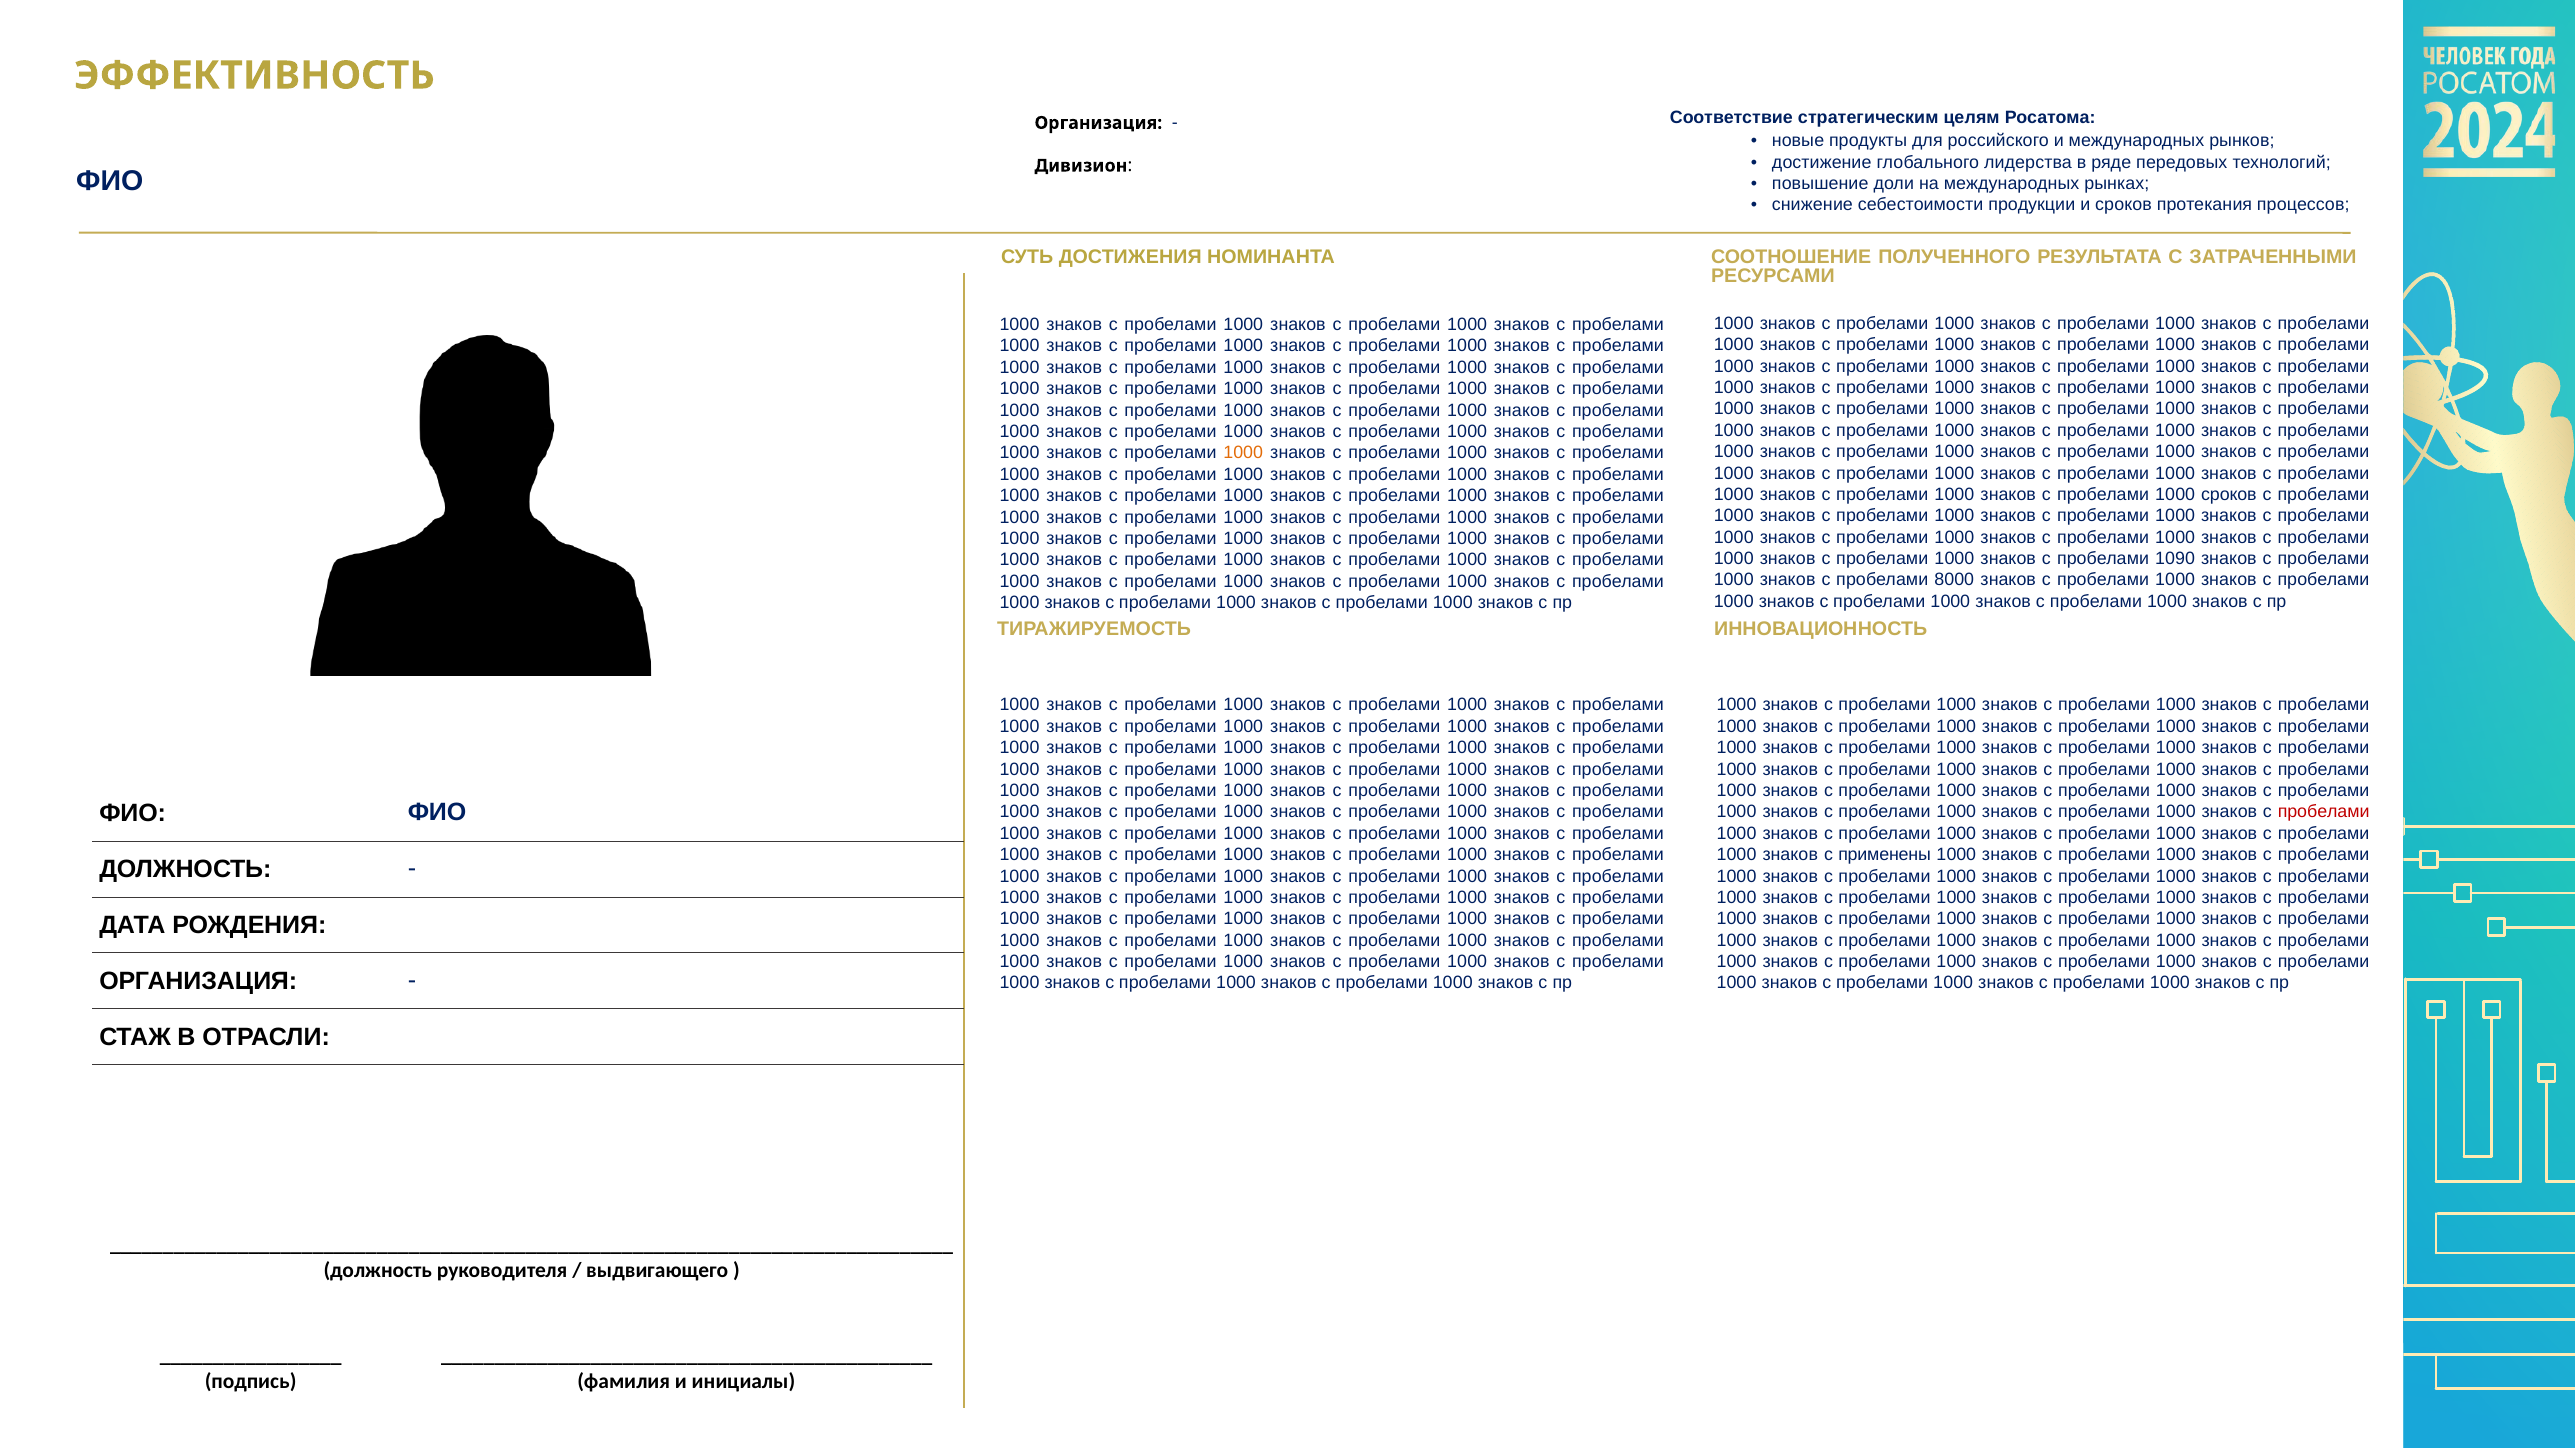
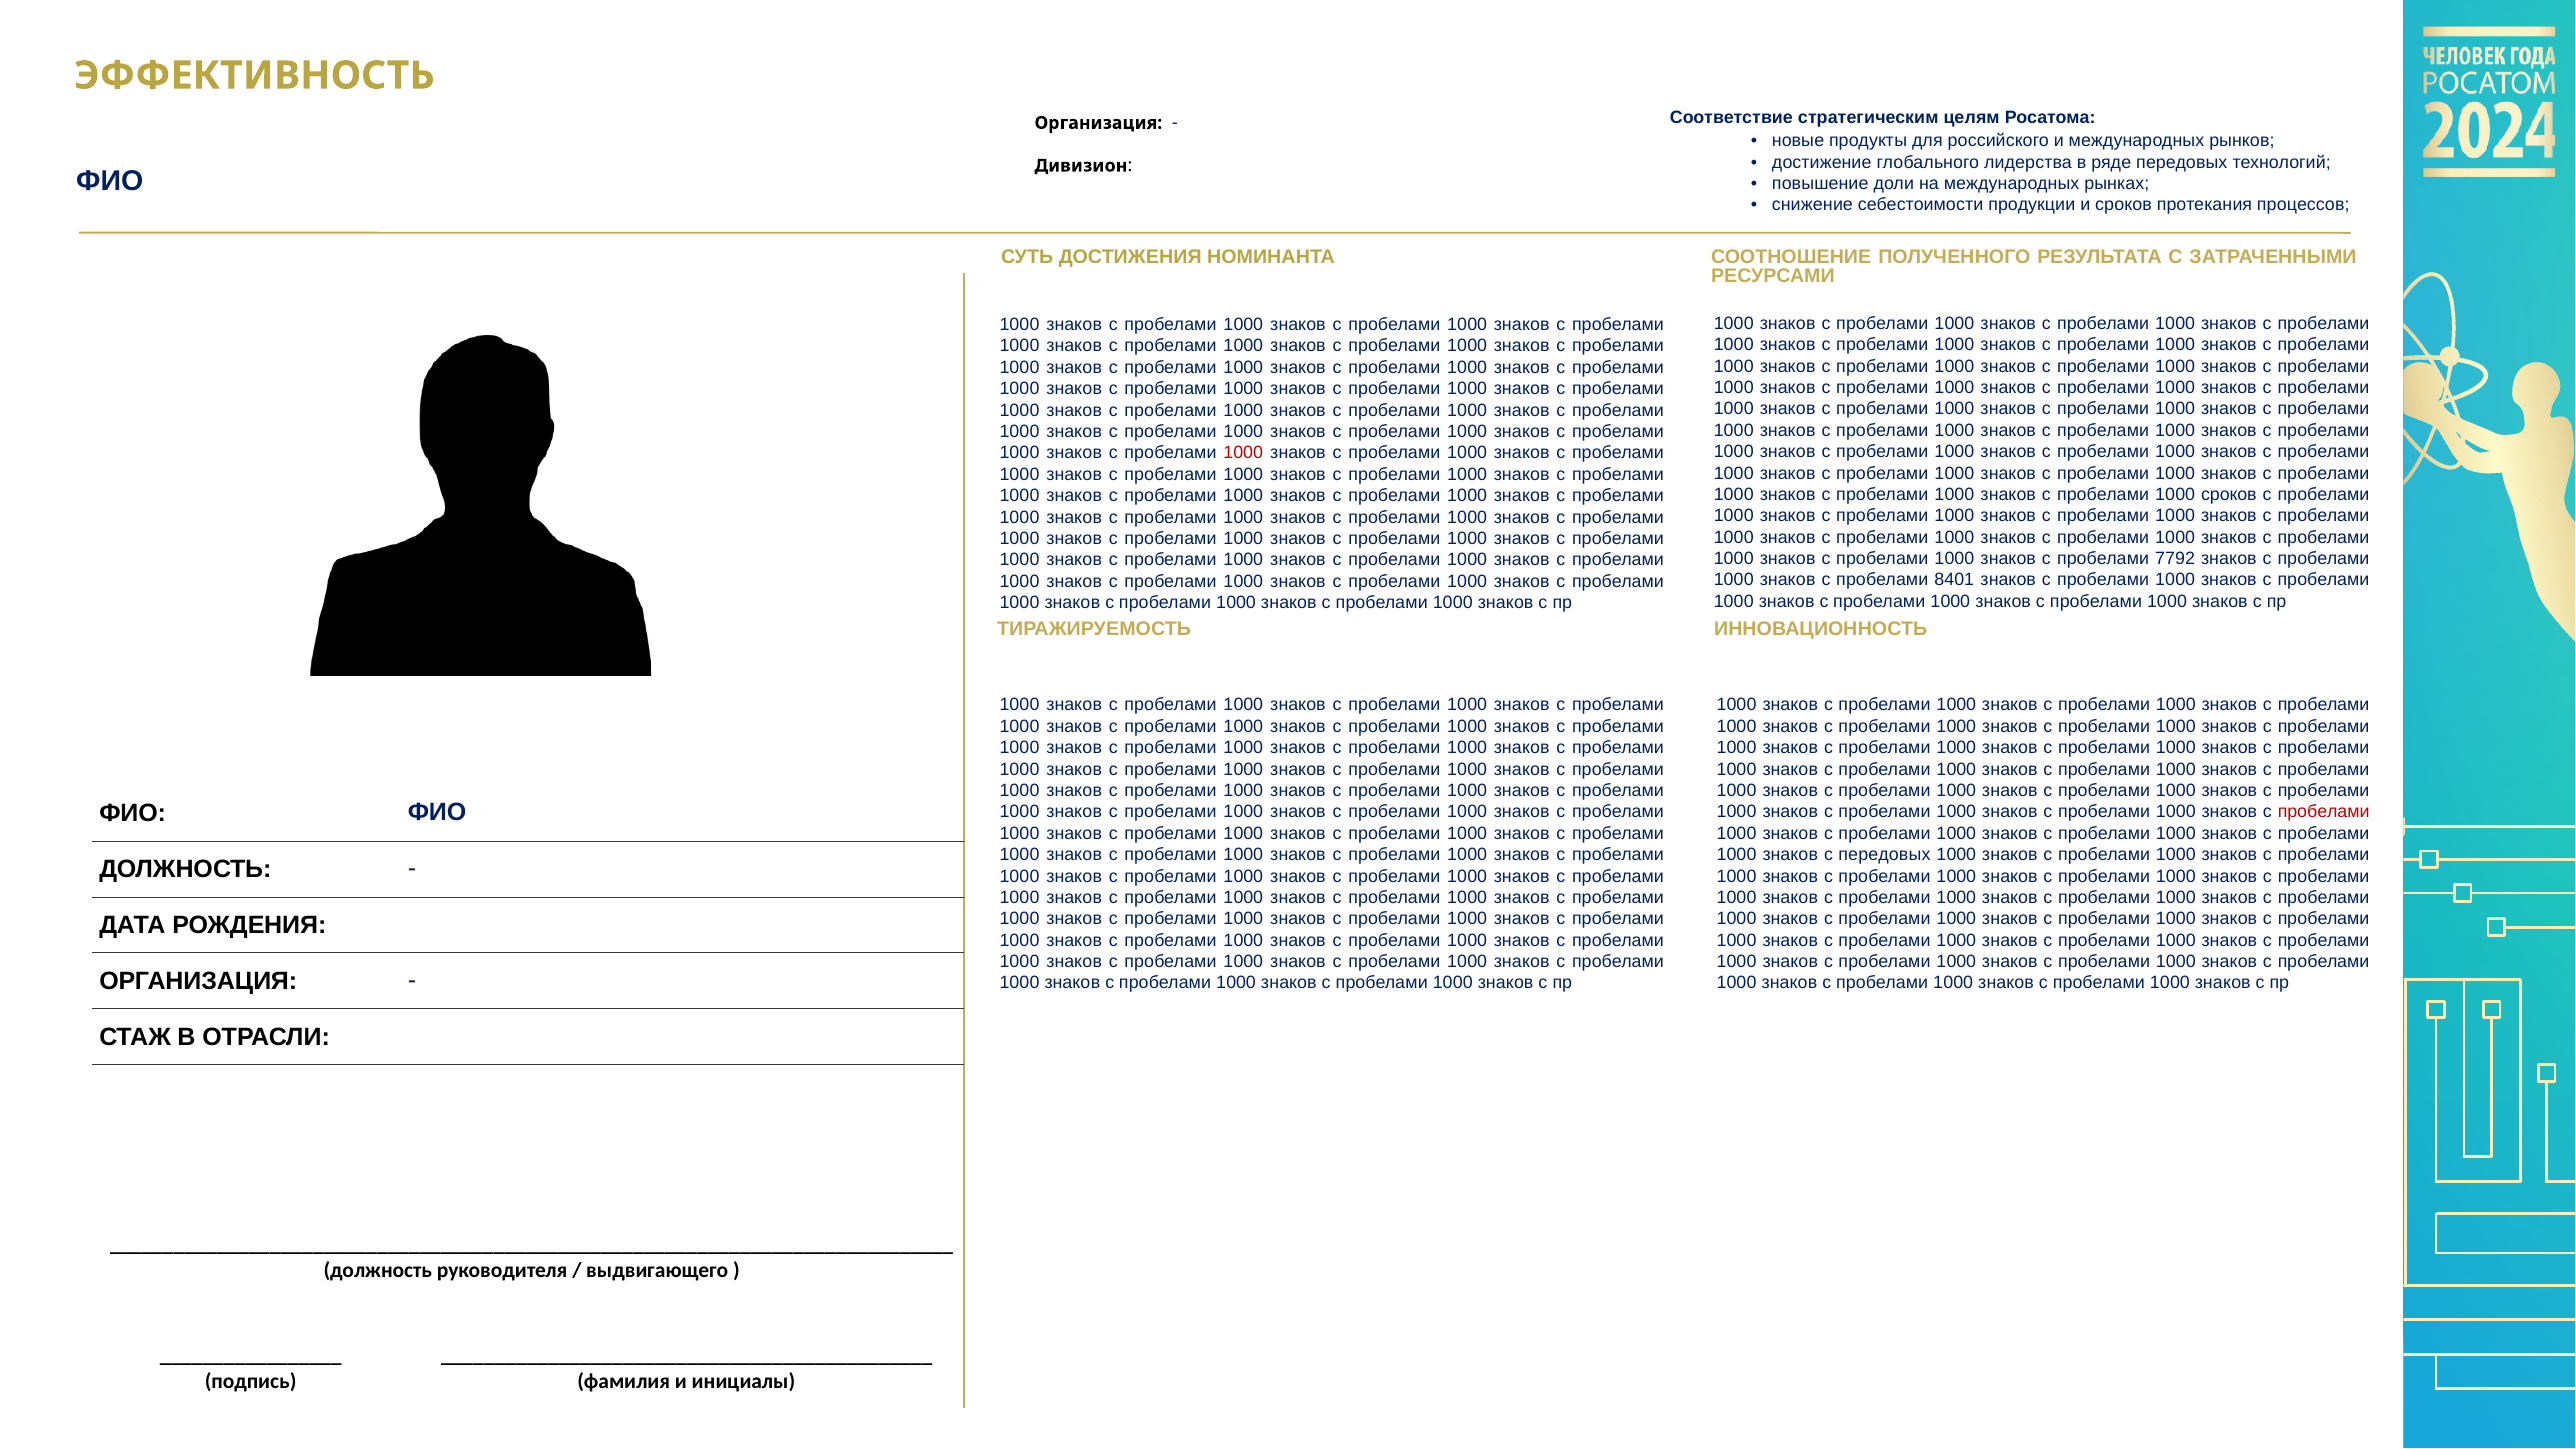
1000 colour: orange -> red (1243, 453)
1090: 1090 -> 7792 (2175, 559)
8000: 8000 -> 8401 (1954, 580)
с применены: применены -> передовых (1884, 855)
